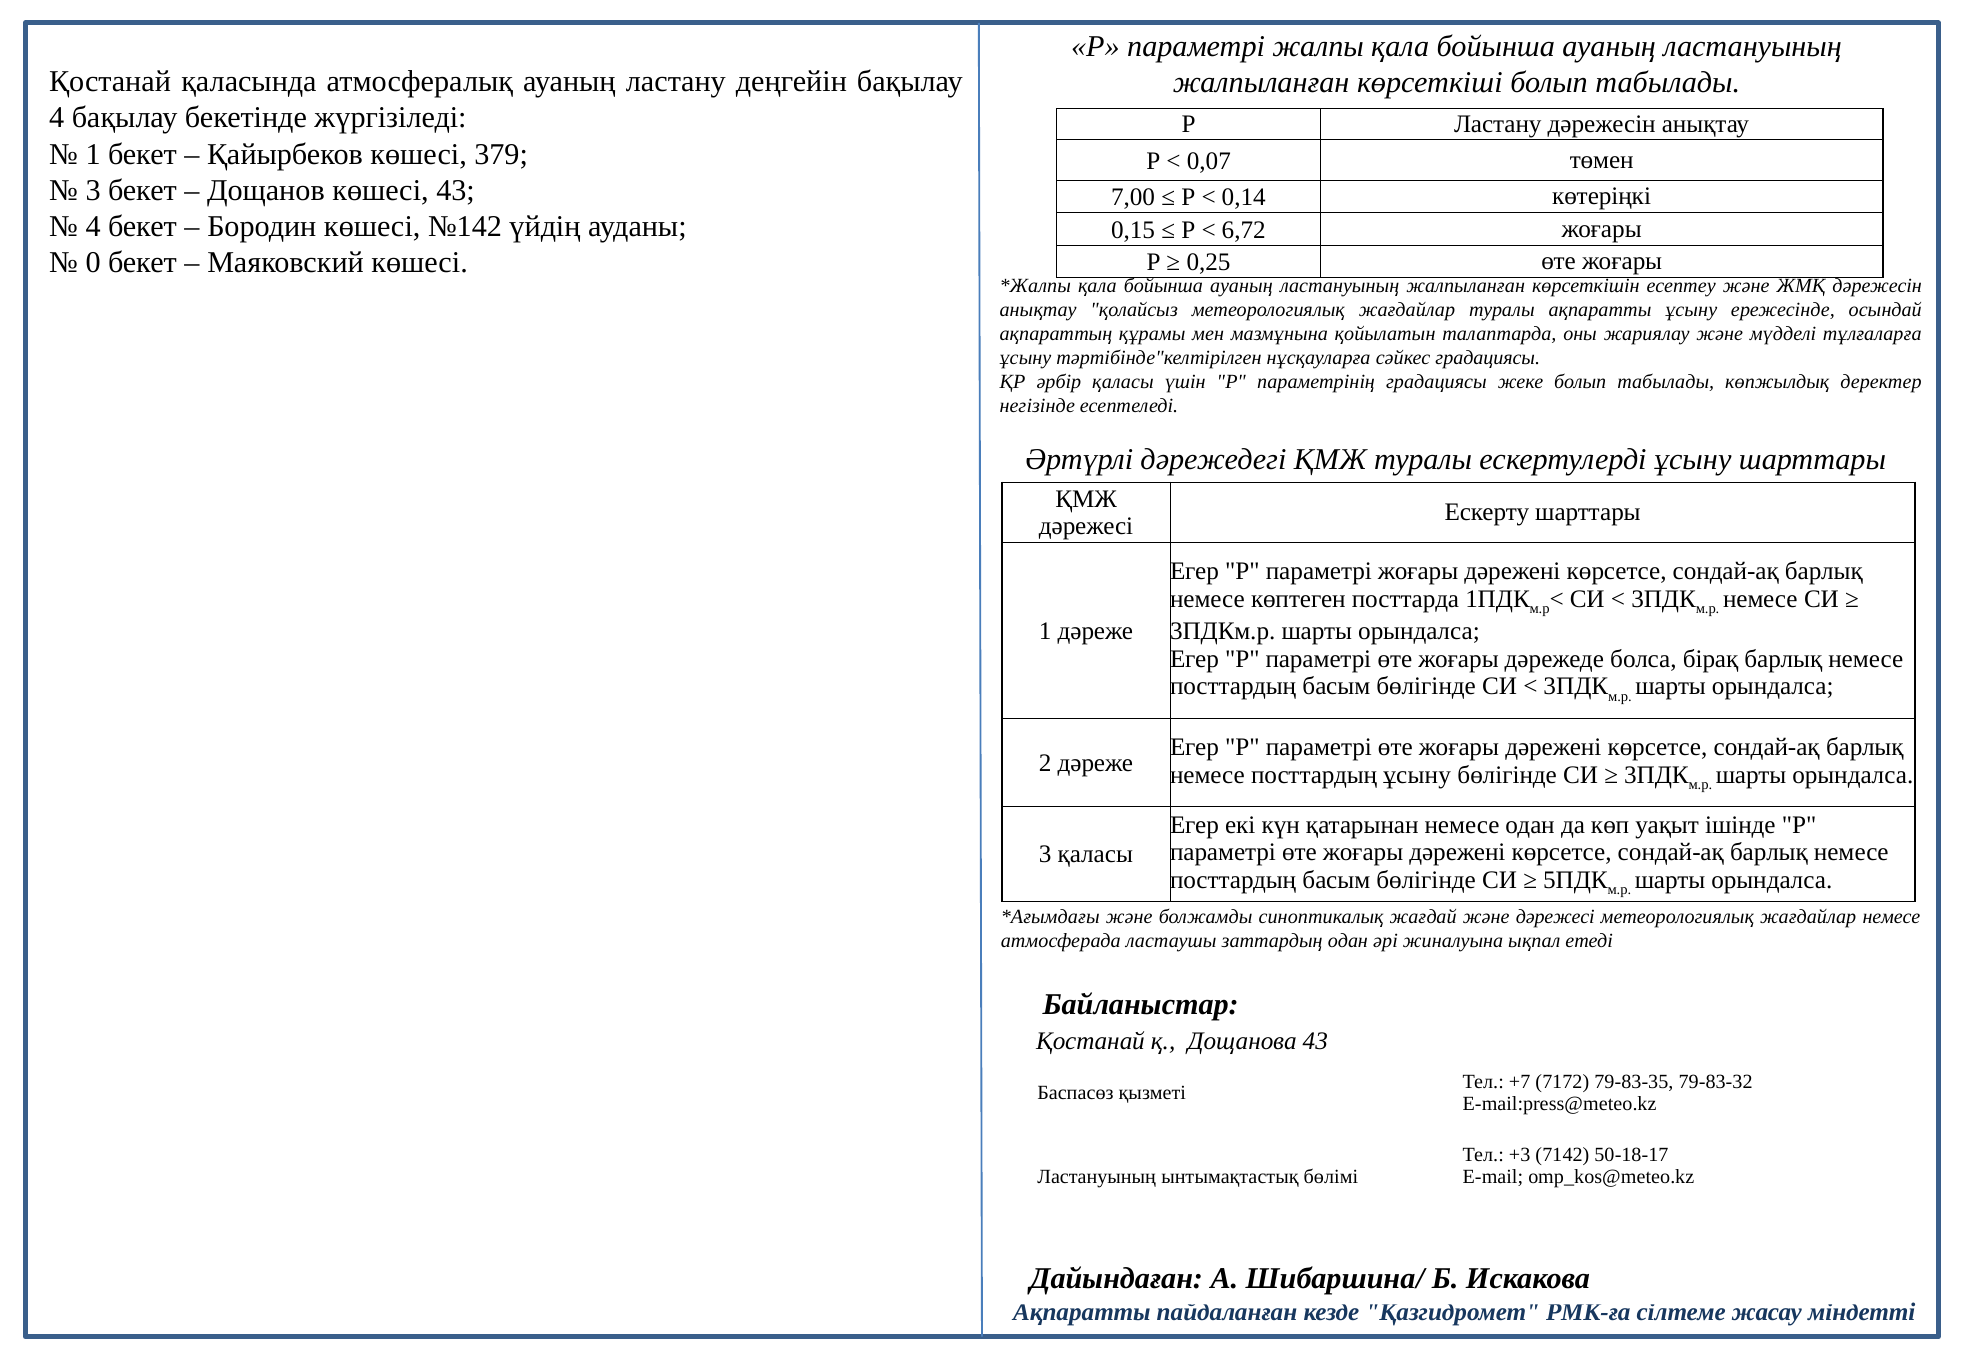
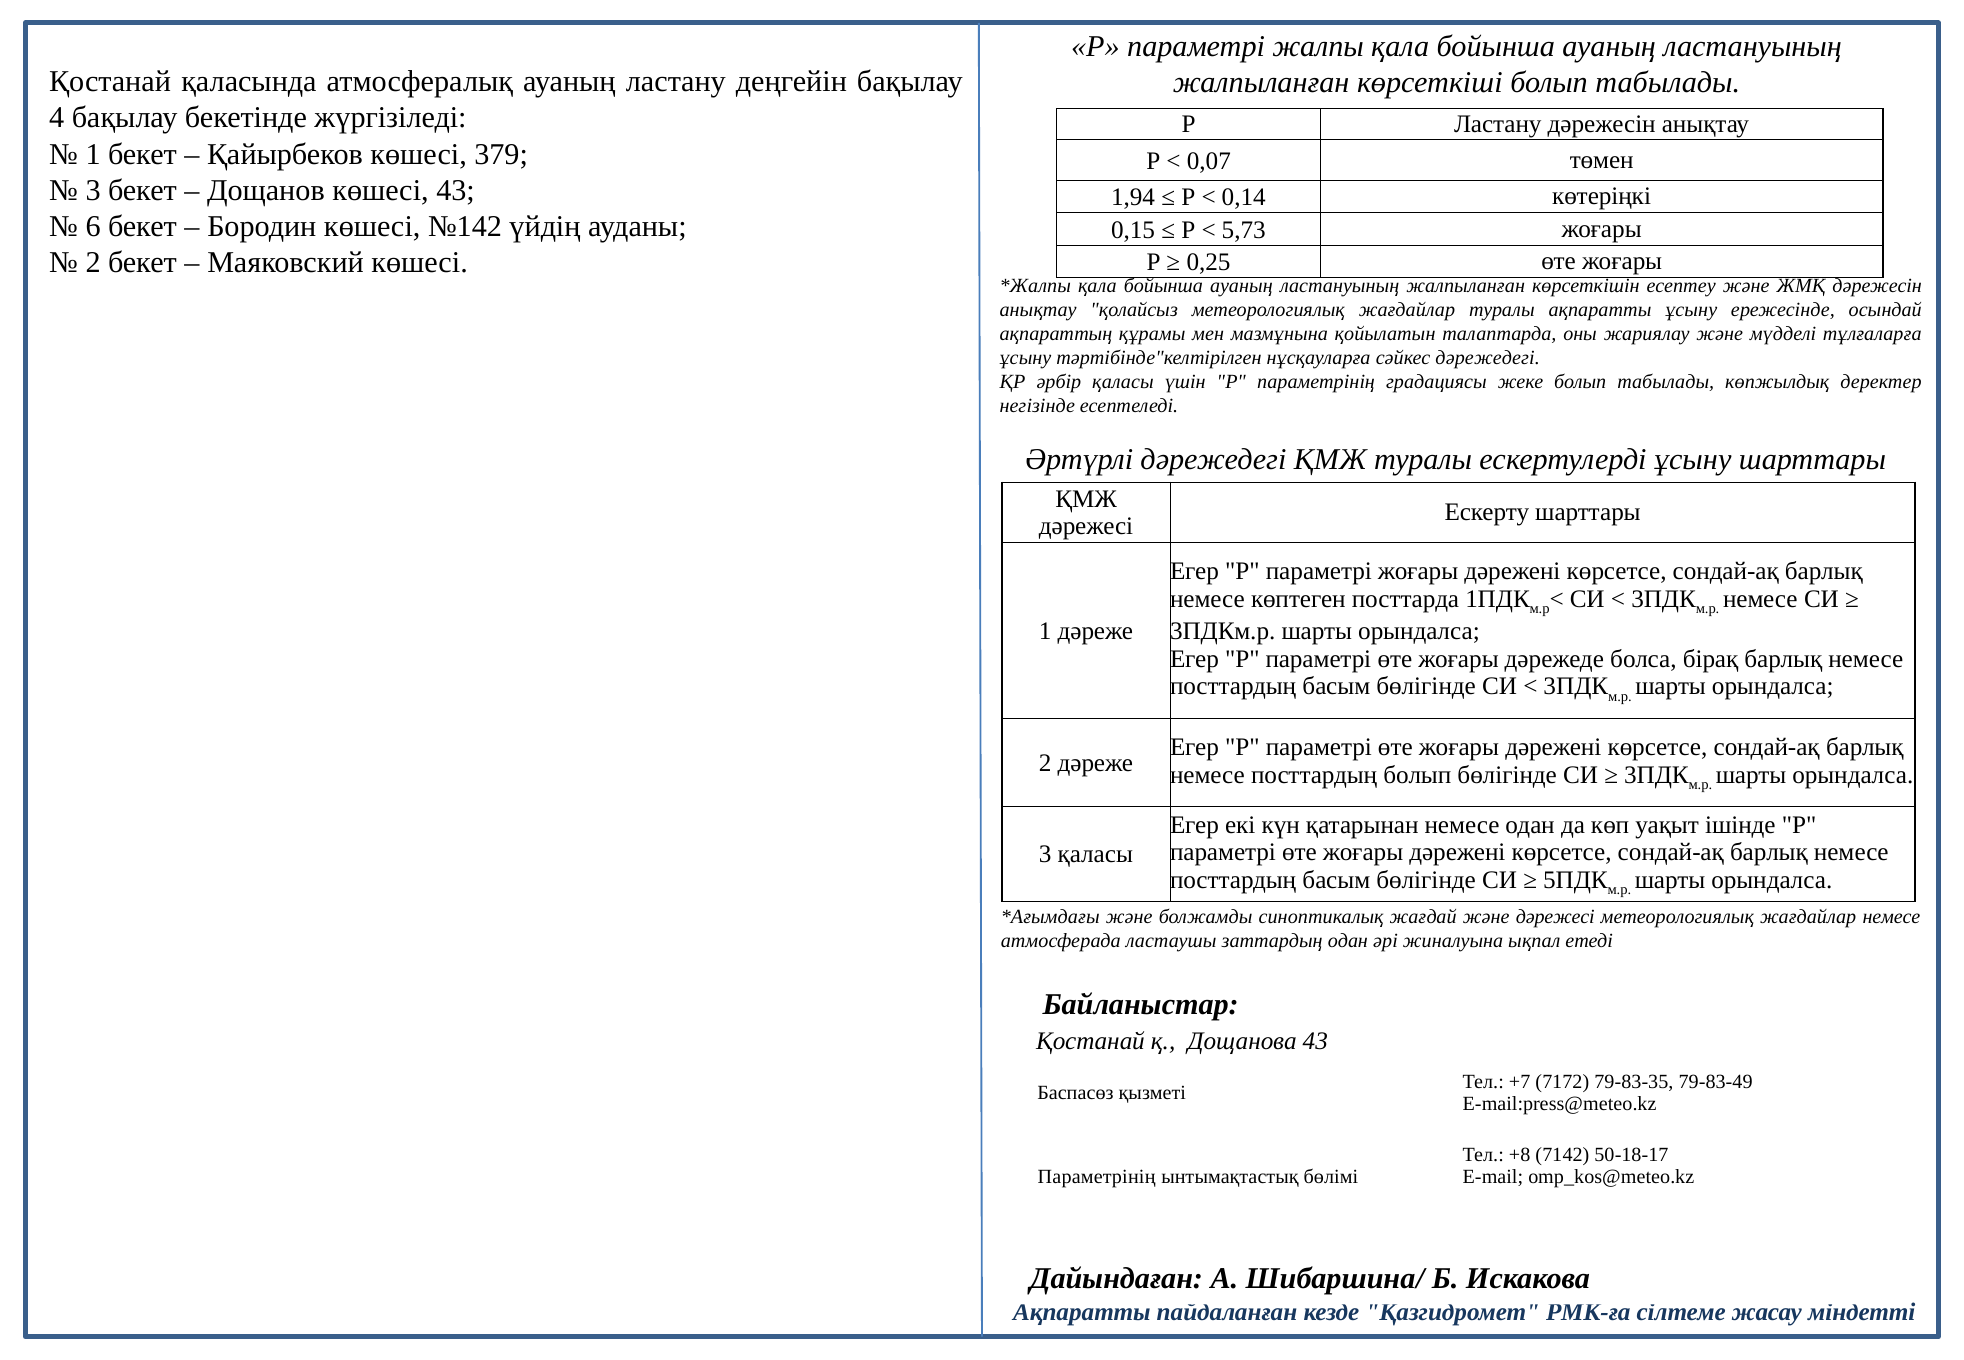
7,00: 7,00 -> 1,94 (1133, 198)
4: 4 -> 6 (93, 227)
6,72: 6,72 -> 5,73 (1244, 230)
0: 0 -> 2 (93, 263)
сәйкес градациясы: градациясы -> дәрежедегі (1488, 358)
посттардың ұсыну: ұсыну -> болып (1417, 775)
79-83-32: 79-83-32 -> 79-83-49 (1716, 1081)
+3: +3 -> +8 (1520, 1154)
Ластануының: Ластануының -> Параметрінің (1097, 1177)
